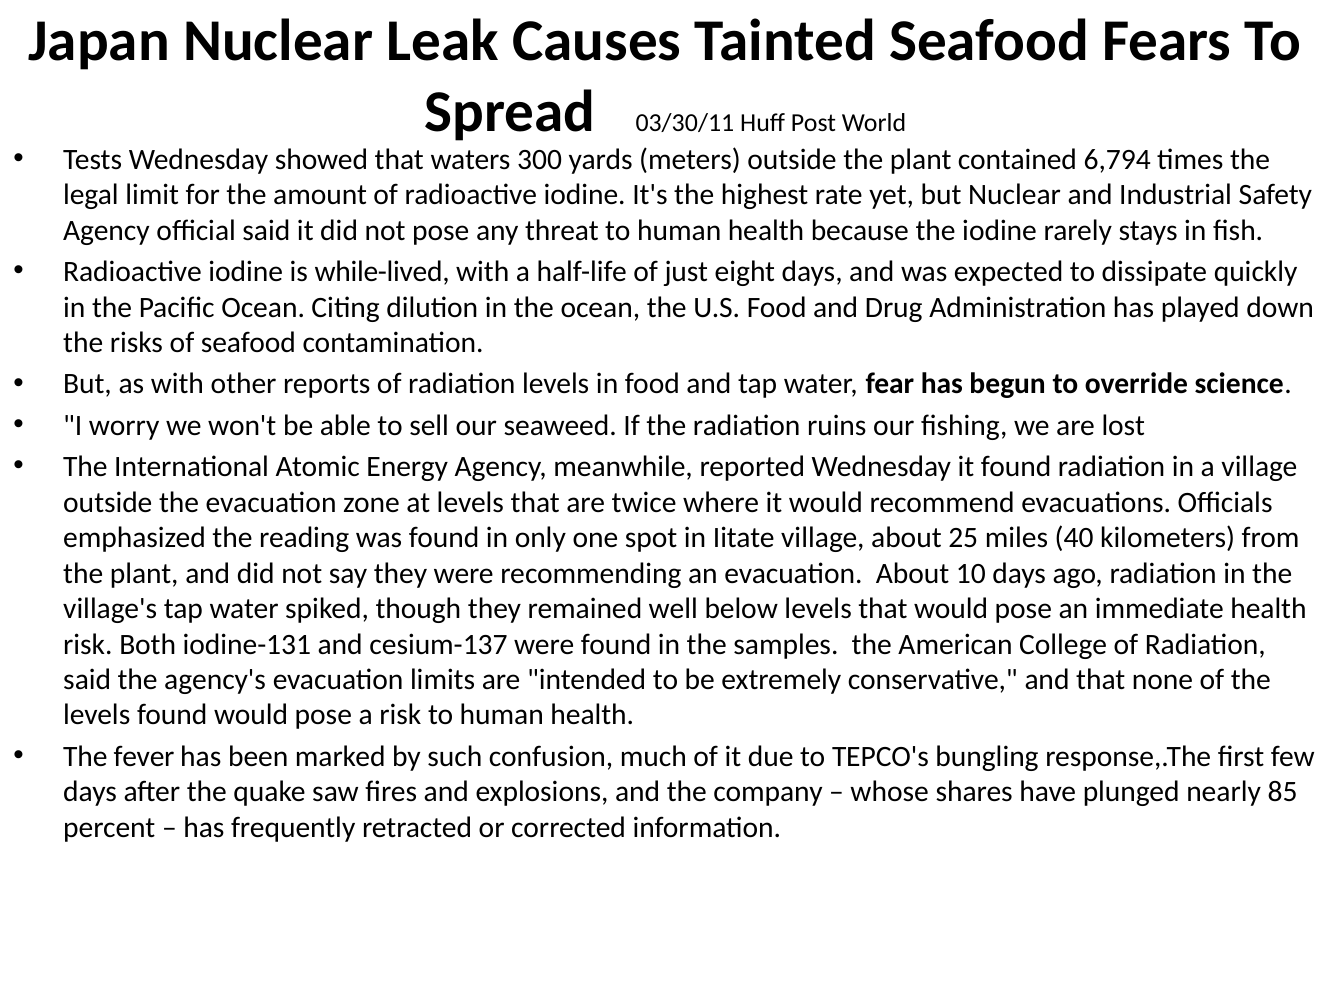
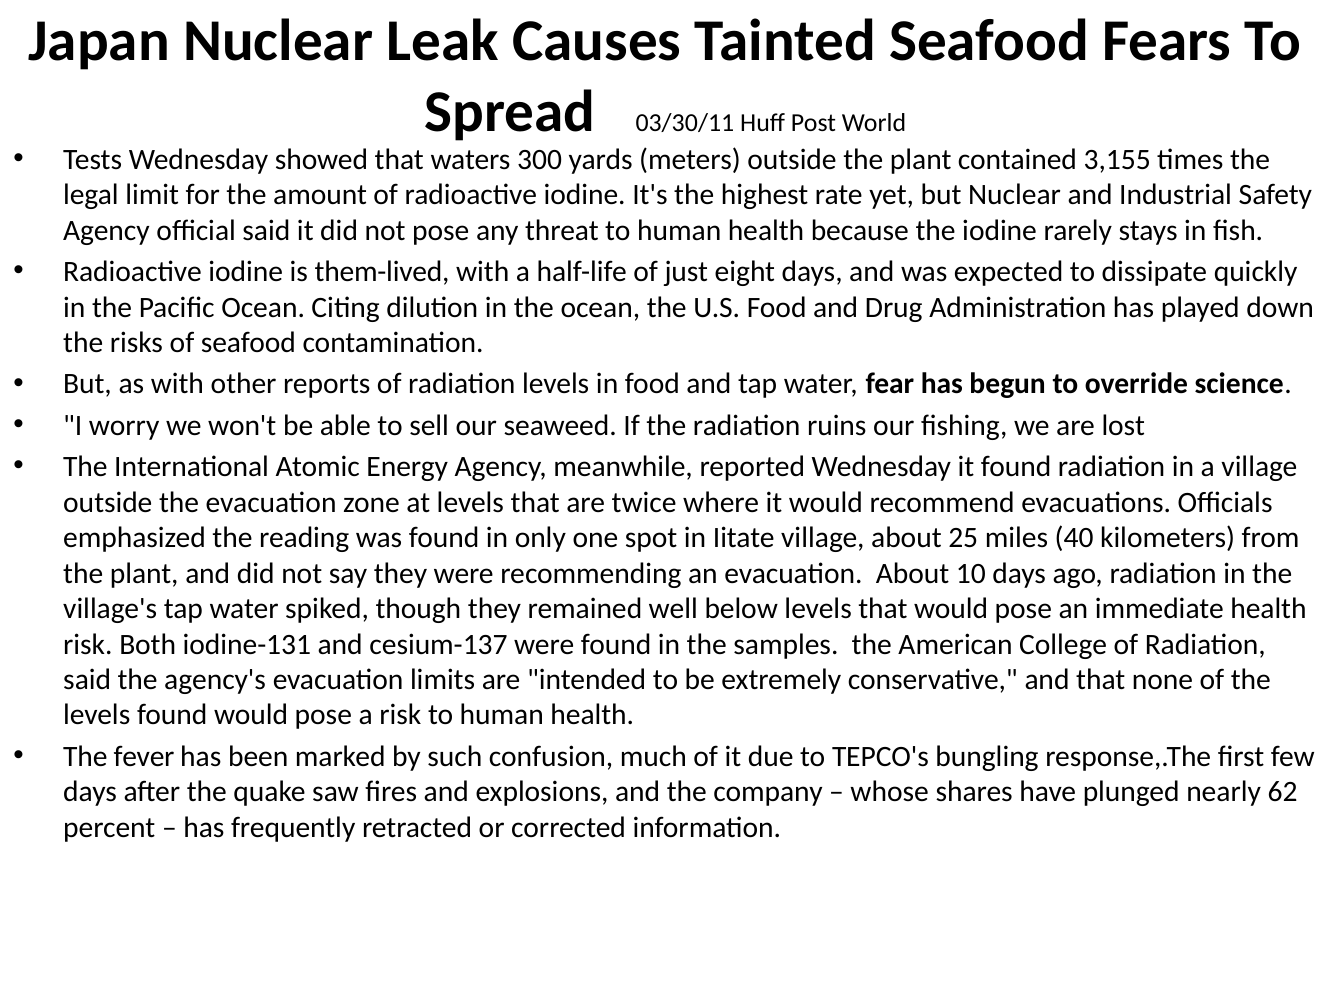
6,794: 6,794 -> 3,155 (1117, 160)
while-lived: while-lived -> them-lived (382, 272)
85: 85 -> 62 (1283, 792)
